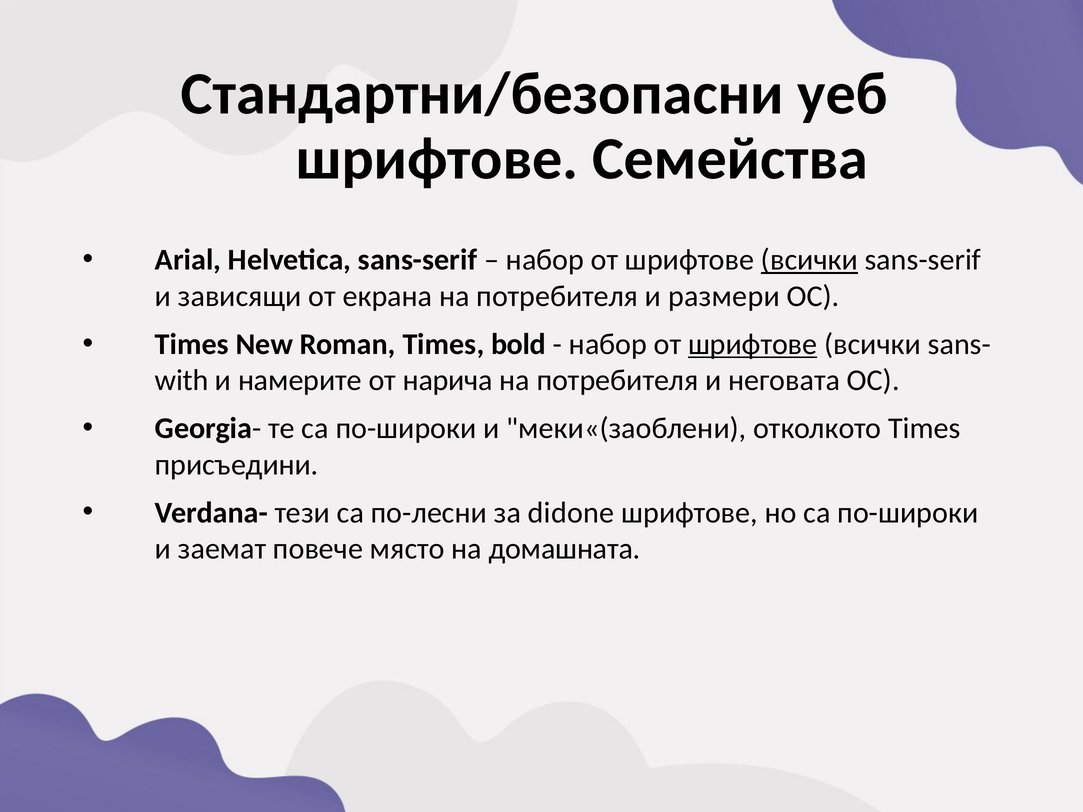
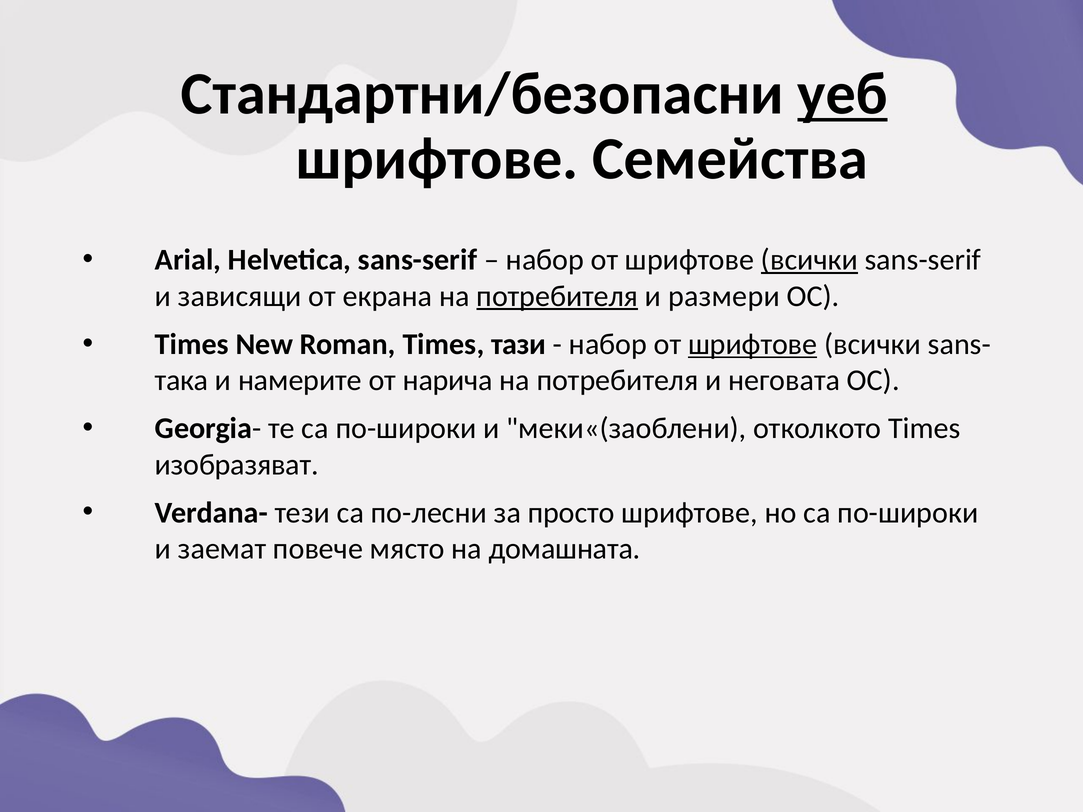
уеб underline: none -> present (843, 94)
потребителя underline: none -> present (557, 296)
bold: bold -> тази (519, 344)
with: with -> така (182, 381)
присъедини: присъедини -> изобразяват (237, 465)
didone: didone -> просто (571, 513)
